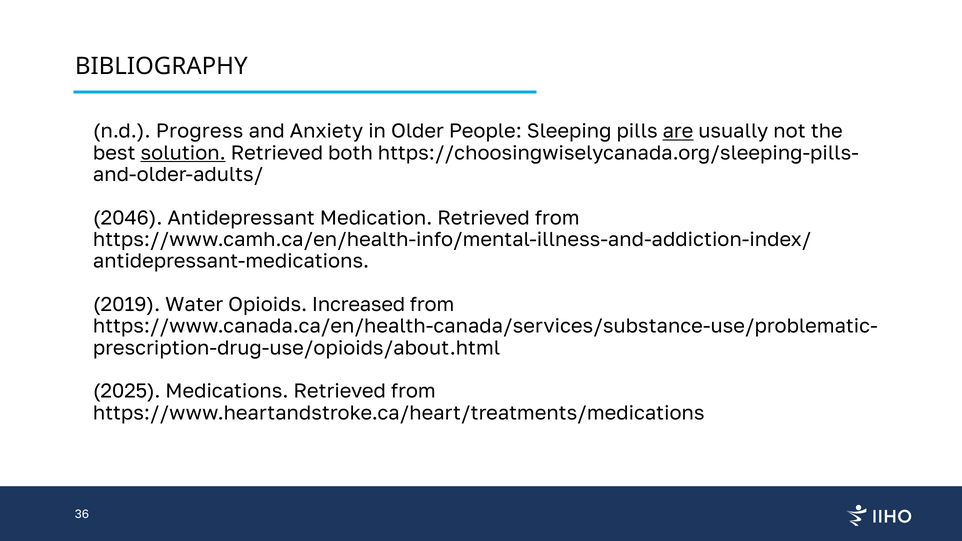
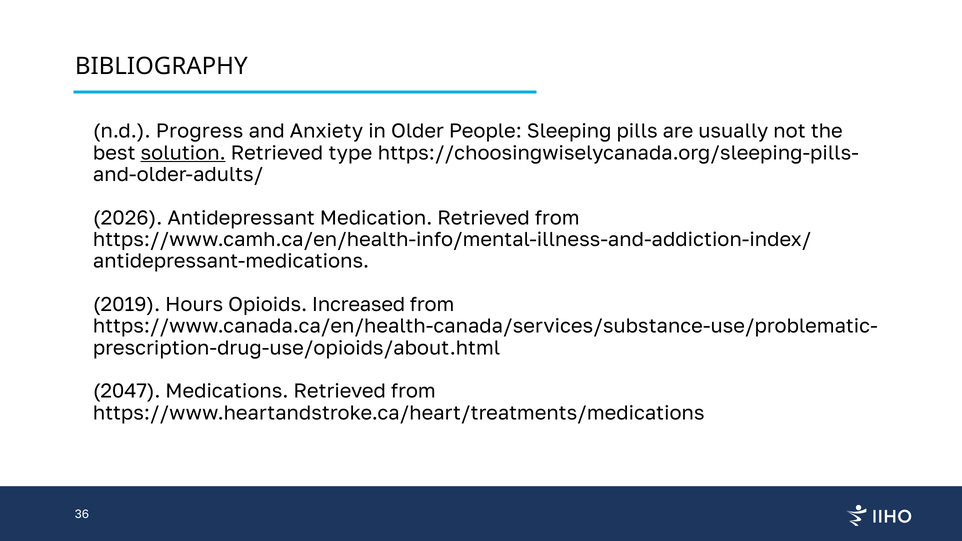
are underline: present -> none (678, 131)
both: both -> type (350, 153)
2046: 2046 -> 2026 (128, 218)
Water: Water -> Hours (194, 305)
2025: 2025 -> 2047 (127, 391)
